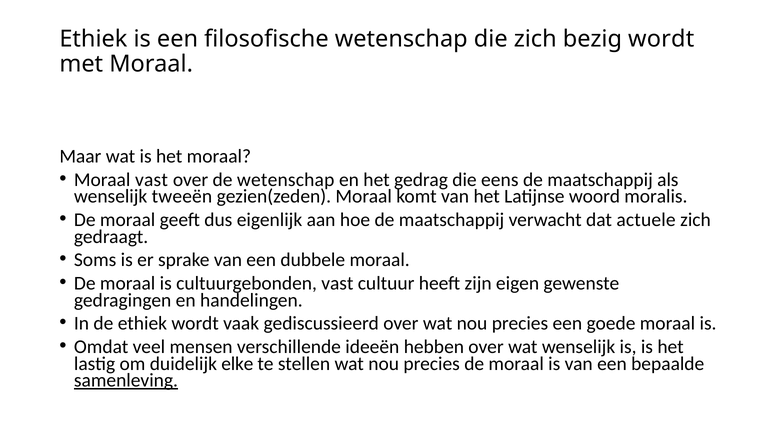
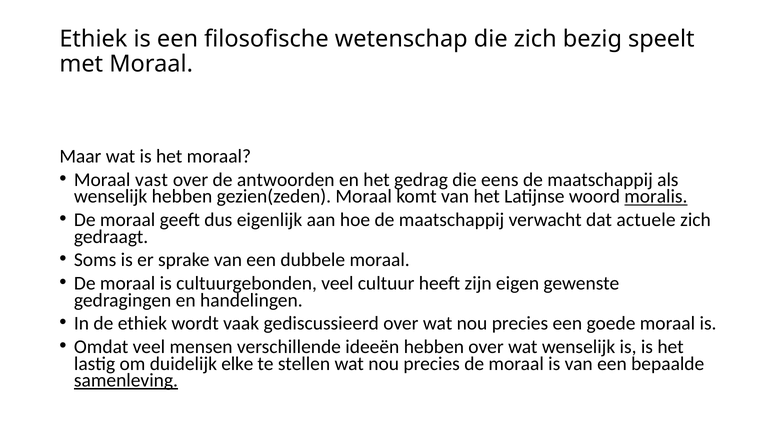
bezig wordt: wordt -> speelt (661, 39)
de wetenschap: wetenschap -> antwoorden (286, 180)
wenselijk tweeën: tweeën -> hebben (182, 197)
moralis underline: none -> present (656, 197)
cultuurgebonden vast: vast -> veel (337, 283)
